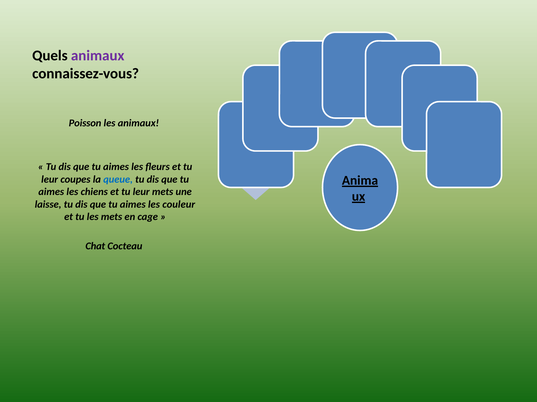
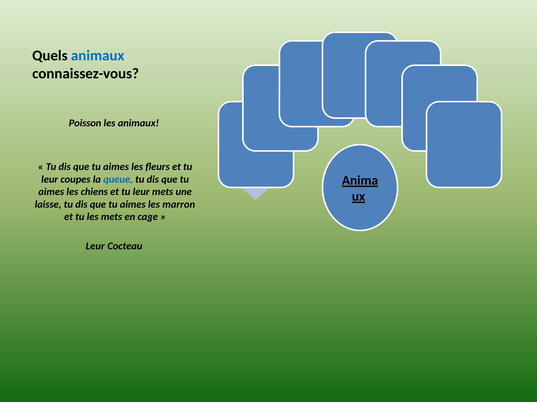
animaux colour: purple -> blue (98, 56)
couleur: couleur -> marron (179, 205)
Chat: Chat -> Leur (95, 247)
